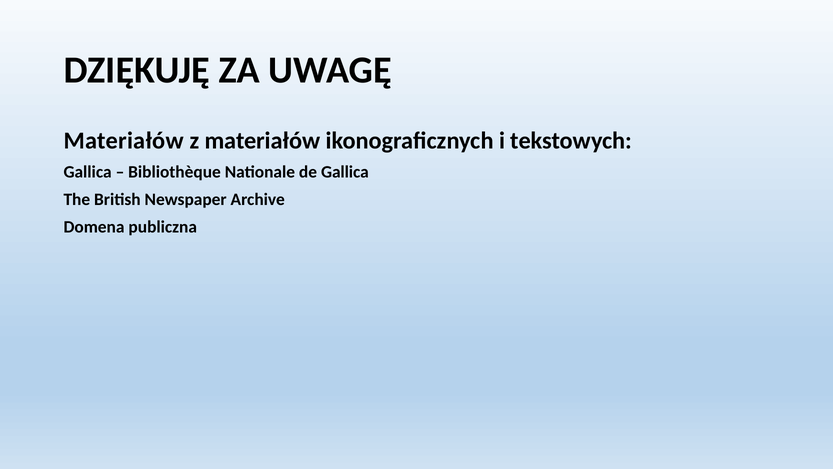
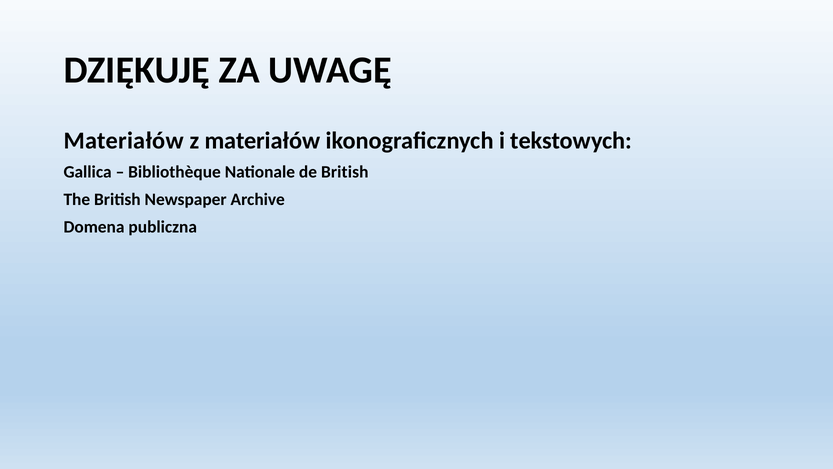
de Gallica: Gallica -> British (345, 172)
